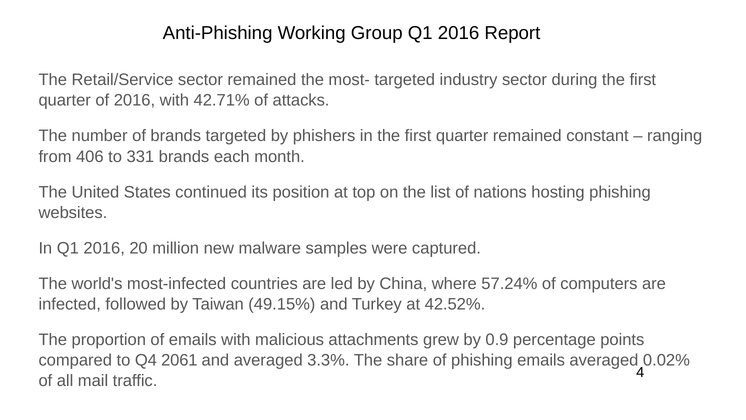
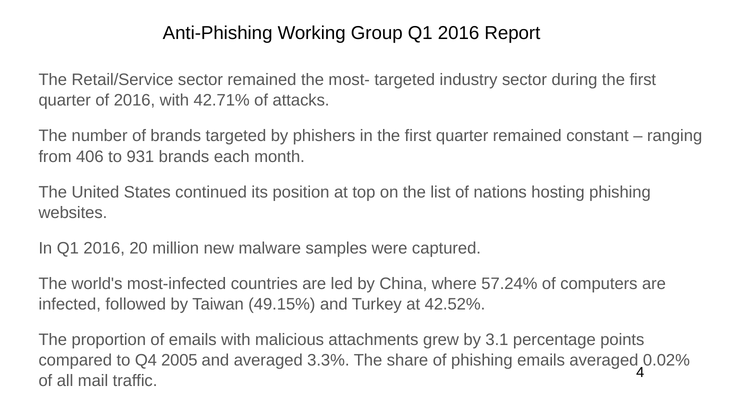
331: 331 -> 931 (140, 156)
0.9: 0.9 -> 3.1 (497, 339)
2061: 2061 -> 2005 (179, 360)
